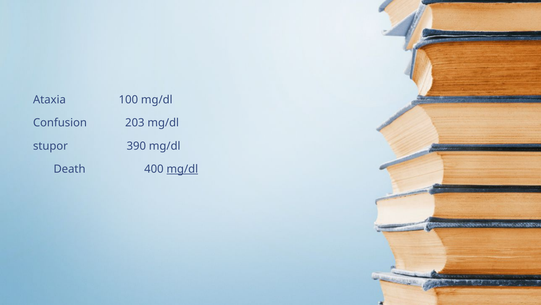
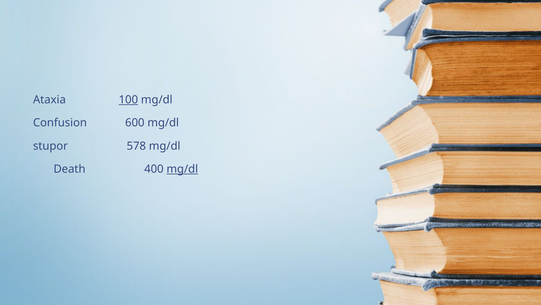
100 underline: none -> present (128, 100)
203: 203 -> 600 (135, 123)
390: 390 -> 578 (136, 146)
